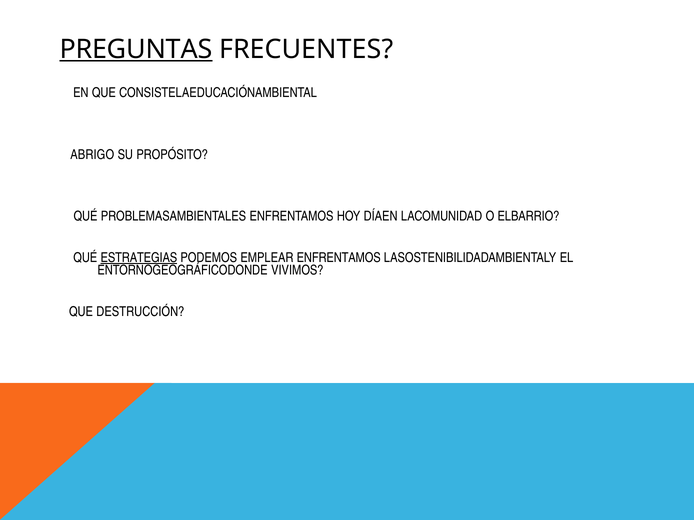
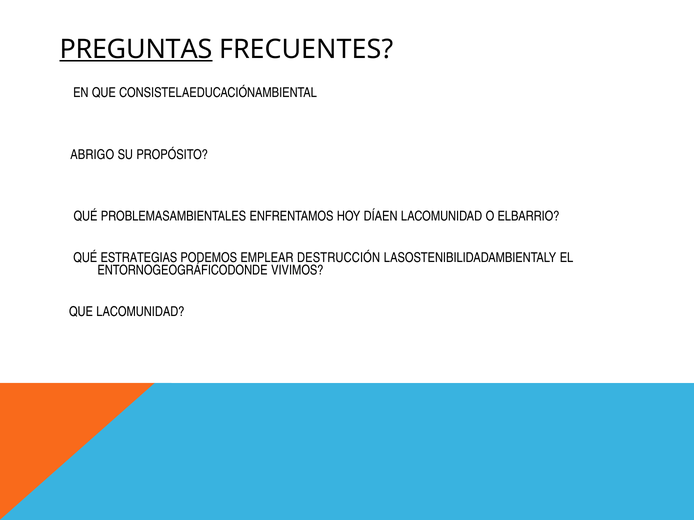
ESTRATEGIAS underline: present -> none (139, 258)
EMPLEAR ENFRENTAMOS: ENFRENTAMOS -> DESTRUCCIÓN (339, 258)
QUE DESTRUCCIÓN: DESTRUCCIÓN -> LACOMUNIDAD (140, 312)
